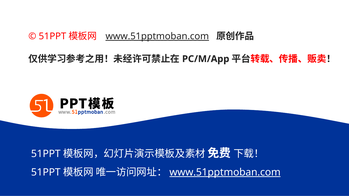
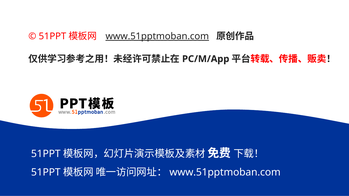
www.51pptmoban.com underline: present -> none (225, 173)
